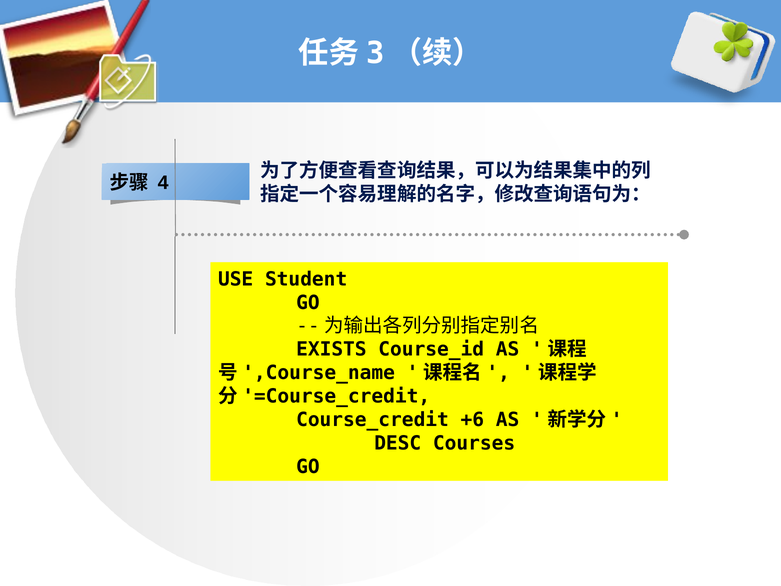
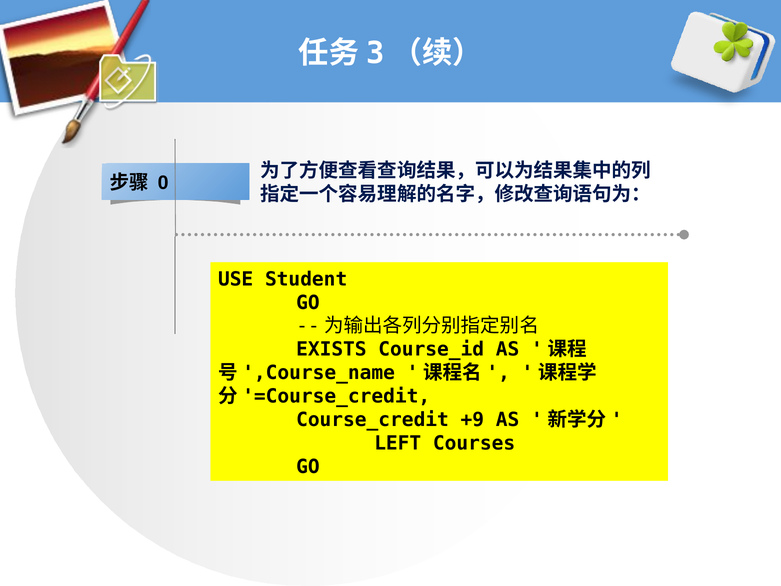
4: 4 -> 0 (163, 183)
+6: +6 -> +9 (472, 420)
DESC: DESC -> LEFT (398, 443)
